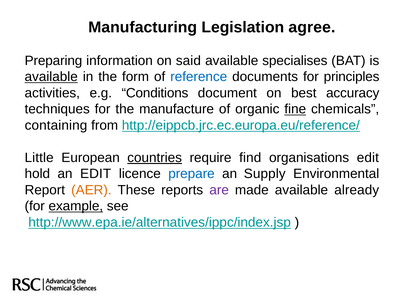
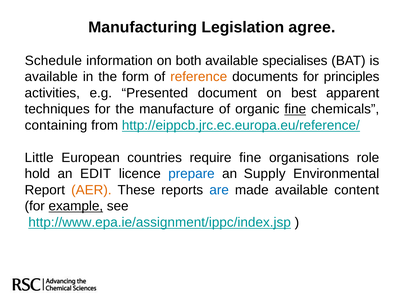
Preparing: Preparing -> Schedule (53, 61)
said: said -> both (189, 61)
available underline: present -> none (51, 77)
reference colour: blue -> orange (199, 77)
Conditions: Conditions -> Presented (155, 93)
accuracy: accuracy -> apparent (353, 93)
countries underline: present -> none (155, 158)
require find: find -> fine (250, 158)
organisations edit: edit -> role (368, 158)
are colour: purple -> blue (219, 190)
already: already -> content (357, 190)
http://www.epa.ie/alternatives/ippc/index.jsp: http://www.epa.ie/alternatives/ippc/index.jsp -> http://www.epa.ie/assignment/ippc/index.jsp (160, 222)
